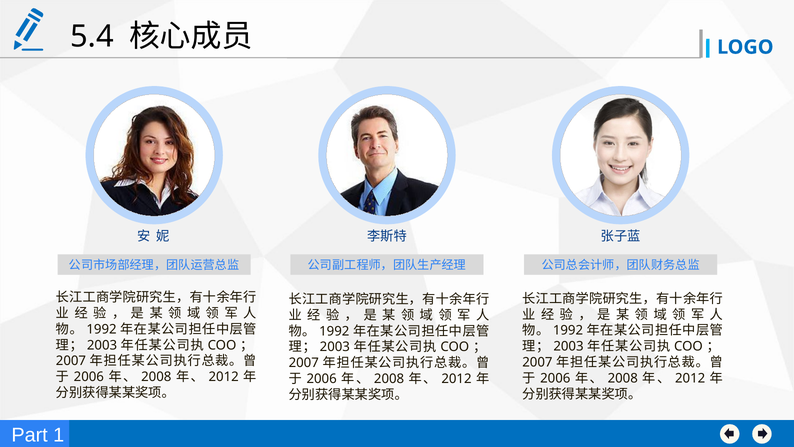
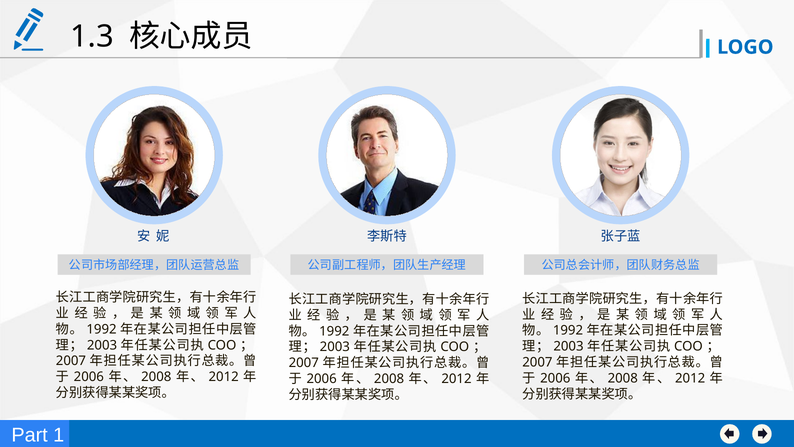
5.4: 5.4 -> 1.3 (92, 37)
